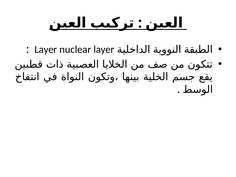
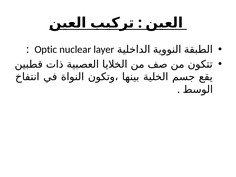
Layer: Layer -> Optic (46, 50)
